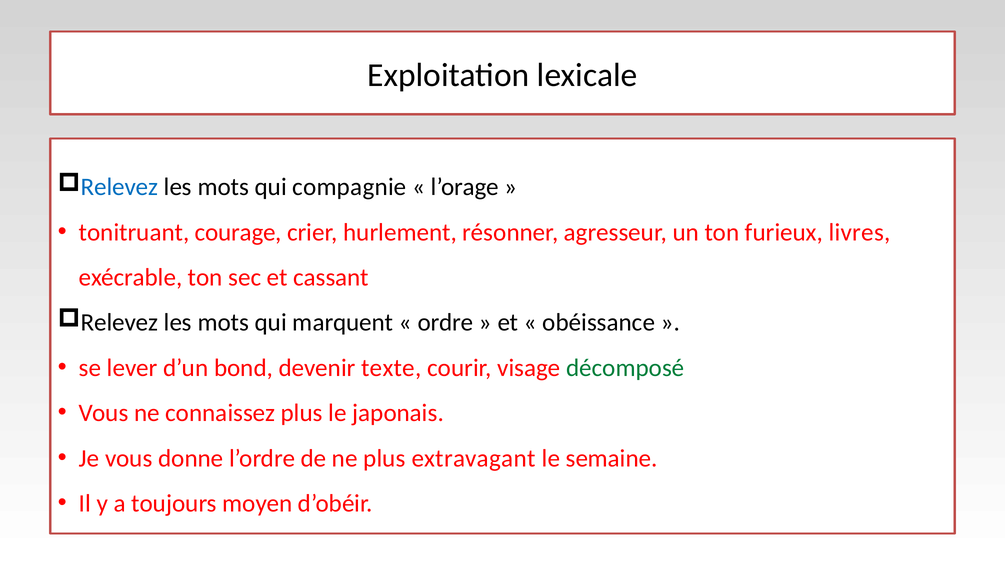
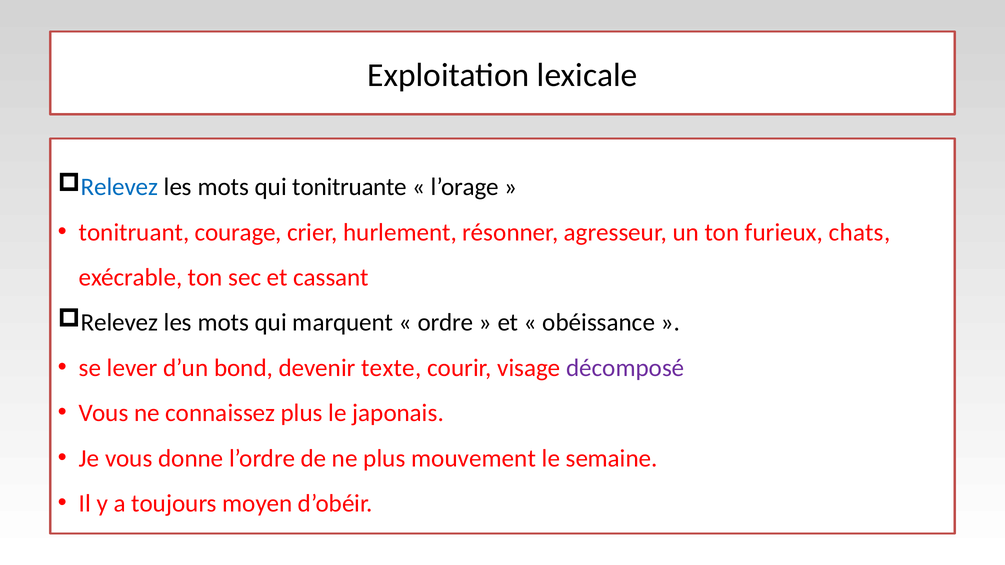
compagnie: compagnie -> tonitruante (350, 187)
livres: livres -> chats (860, 232)
décomposé colour: green -> purple (625, 368)
extravagant: extravagant -> mouvement (474, 458)
